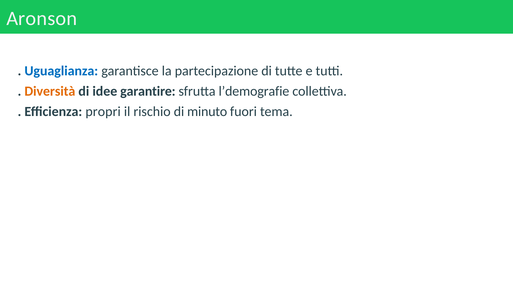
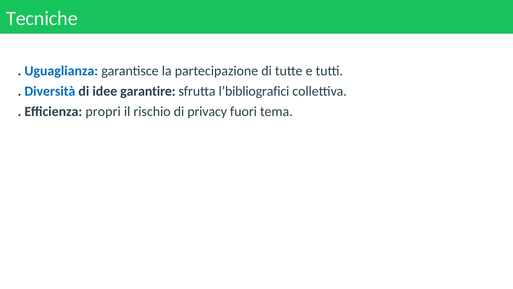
Aronson: Aronson -> Tecniche (42, 18)
Diversità colour: orange -> blue (50, 91)
l’demografie: l’demografie -> l’bibliografici (254, 91)
minuto: minuto -> privacy (207, 112)
